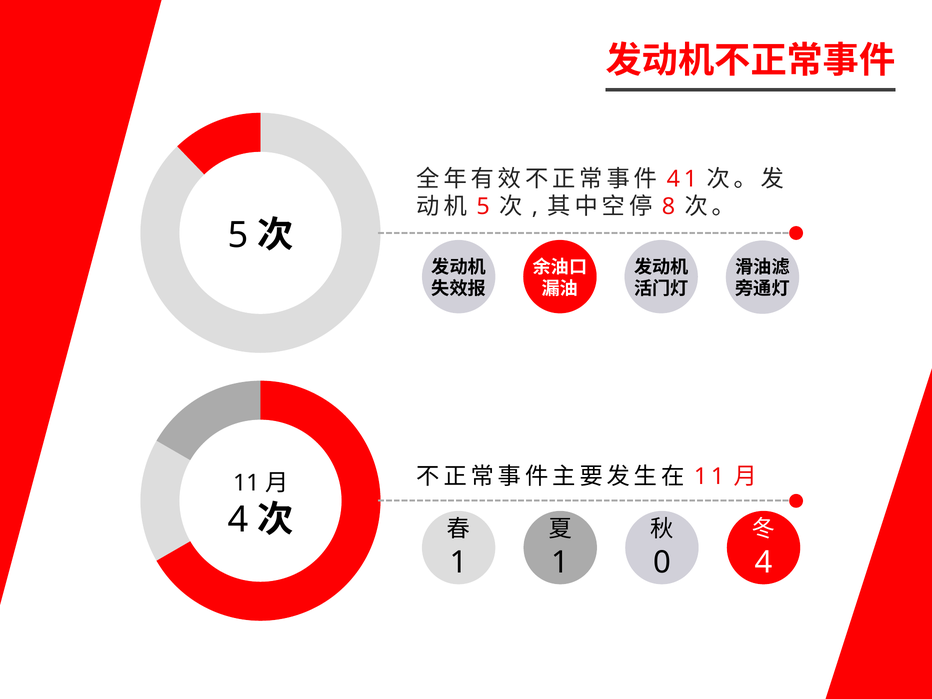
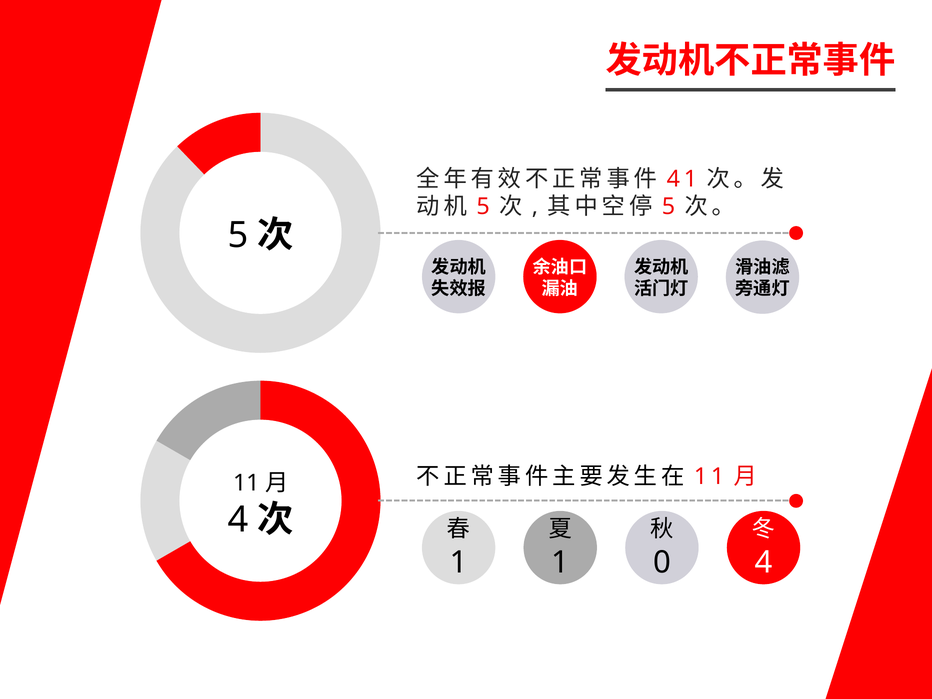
8: 8 -> 5 (668, 207)
